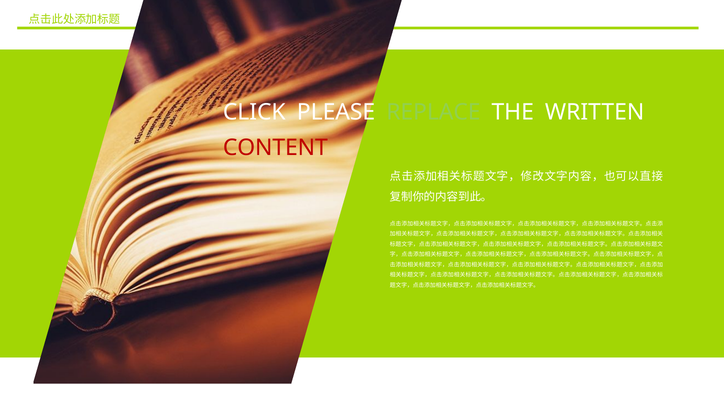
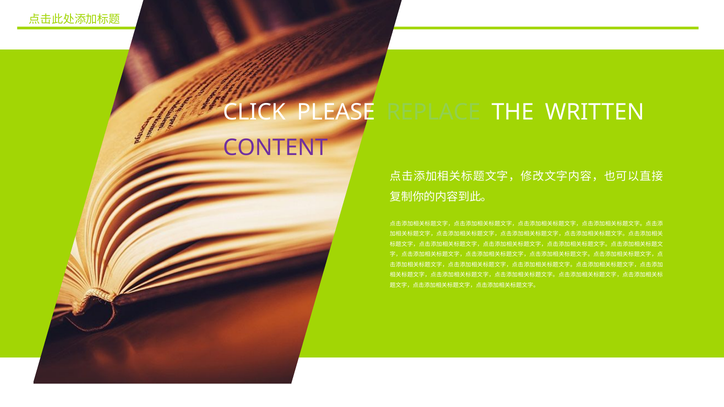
CONTENT colour: red -> purple (275, 148)
